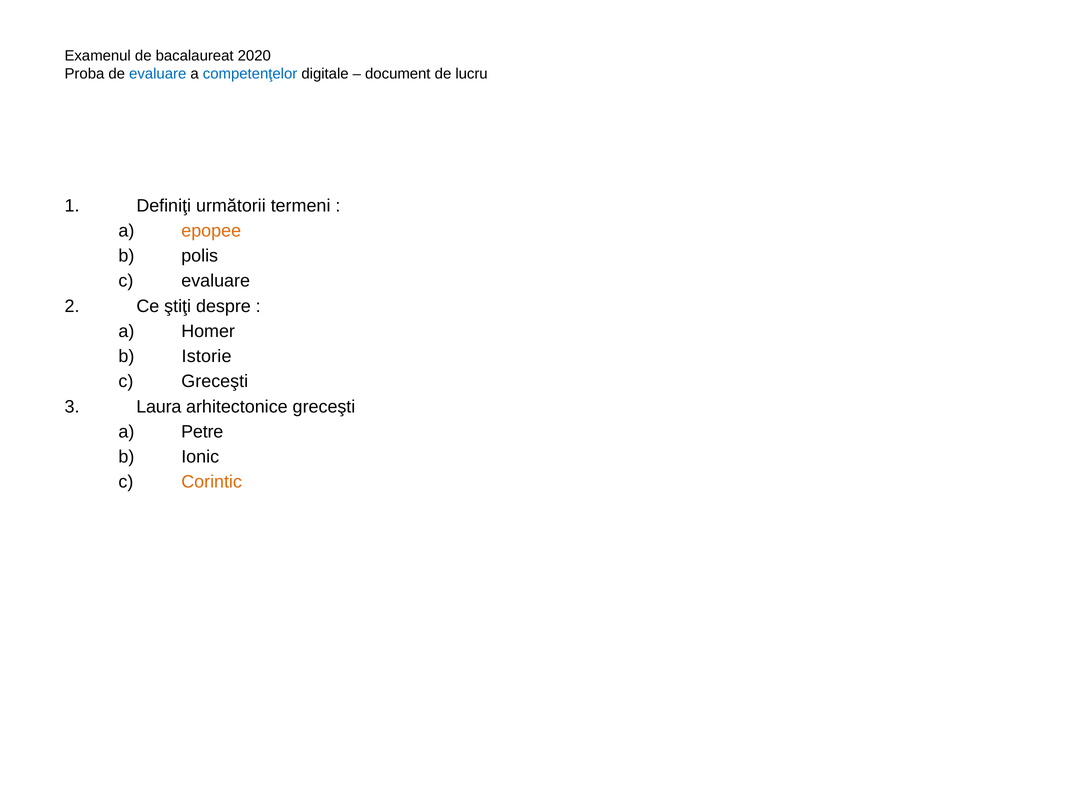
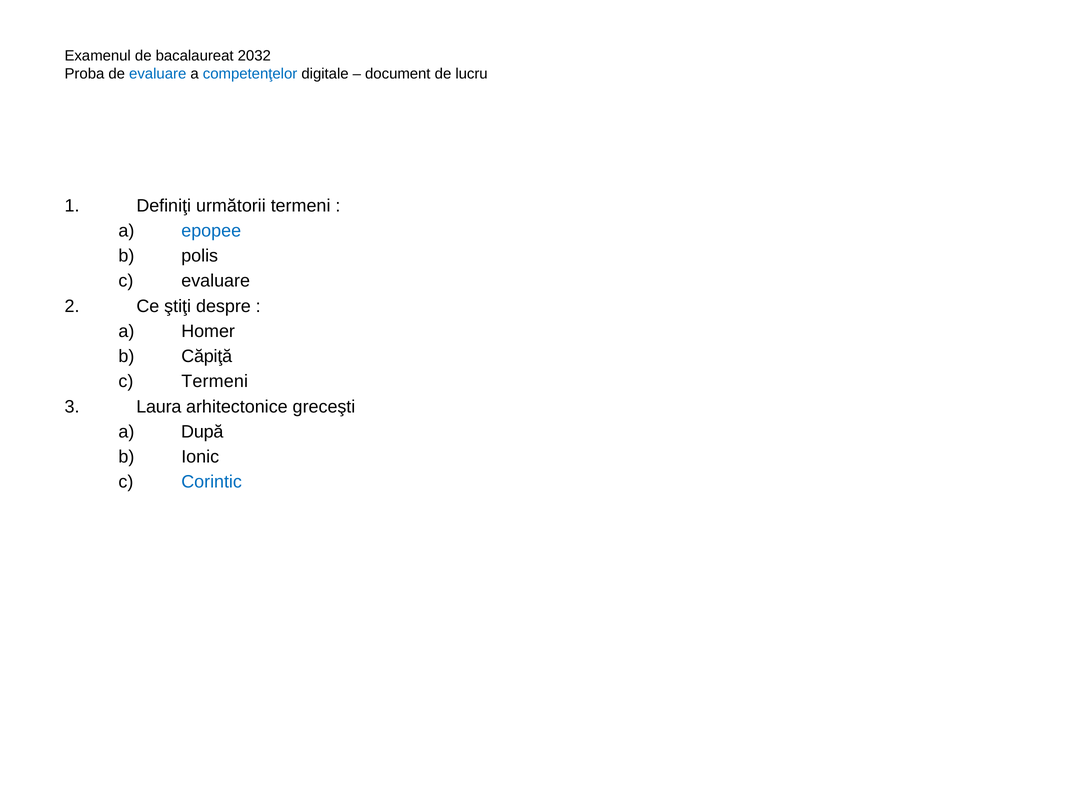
2020: 2020 -> 2032 (254, 56)
epopee colour: orange -> blue (211, 231)
Istorie: Istorie -> Căpiţă (207, 357)
Greceşti: Greceşti -> Termeni (215, 382)
Petre: Petre -> După (202, 432)
Corintic colour: orange -> blue (212, 482)
